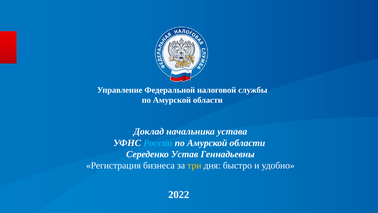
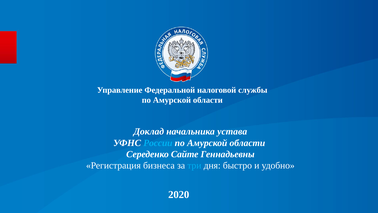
Устав: Устав -> Сайте (185, 154)
три colour: yellow -> light blue (194, 165)
2022: 2022 -> 2020 (179, 194)
